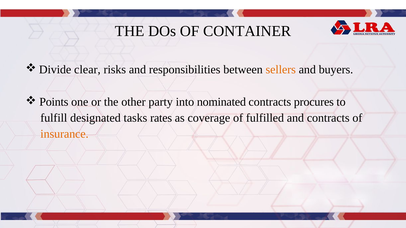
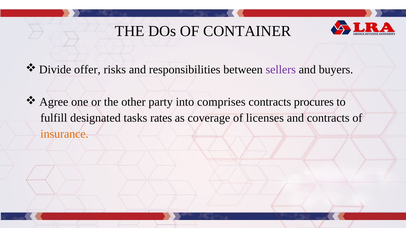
clear: clear -> offer (87, 70)
sellers colour: orange -> purple (281, 70)
Points: Points -> Agree (54, 102)
nominated: nominated -> comprises (221, 102)
fulfilled: fulfilled -> licenses (265, 118)
